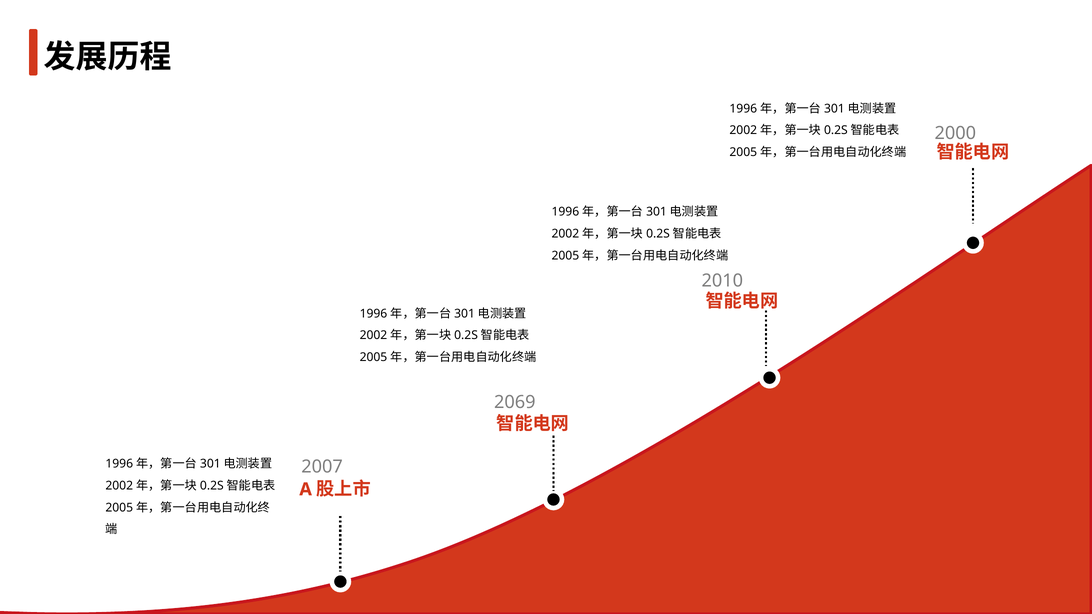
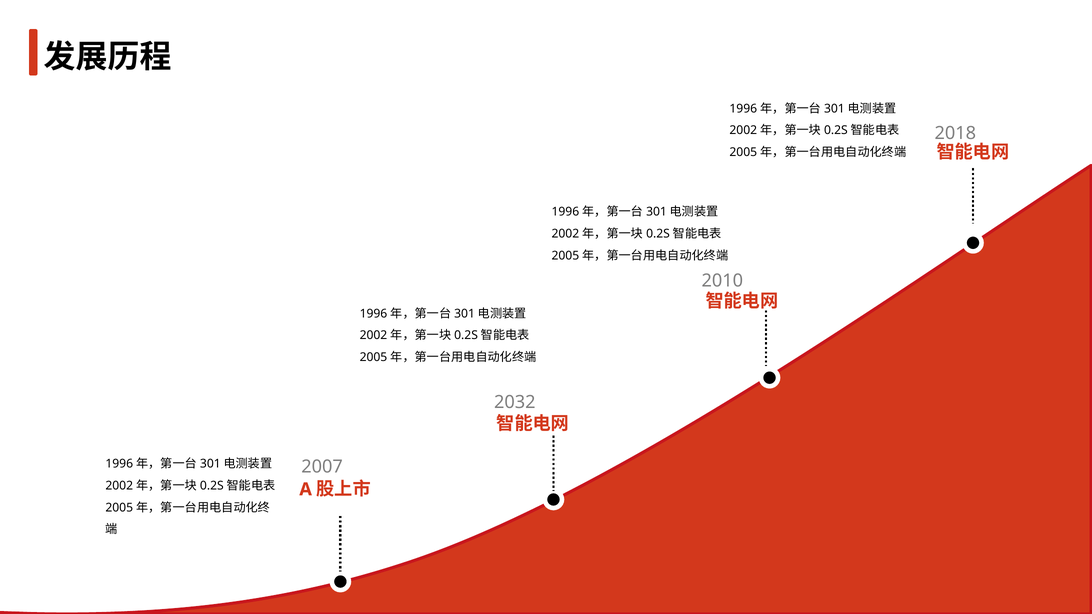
2000: 2000 -> 2018 (955, 133)
2069: 2069 -> 2032 (515, 402)
